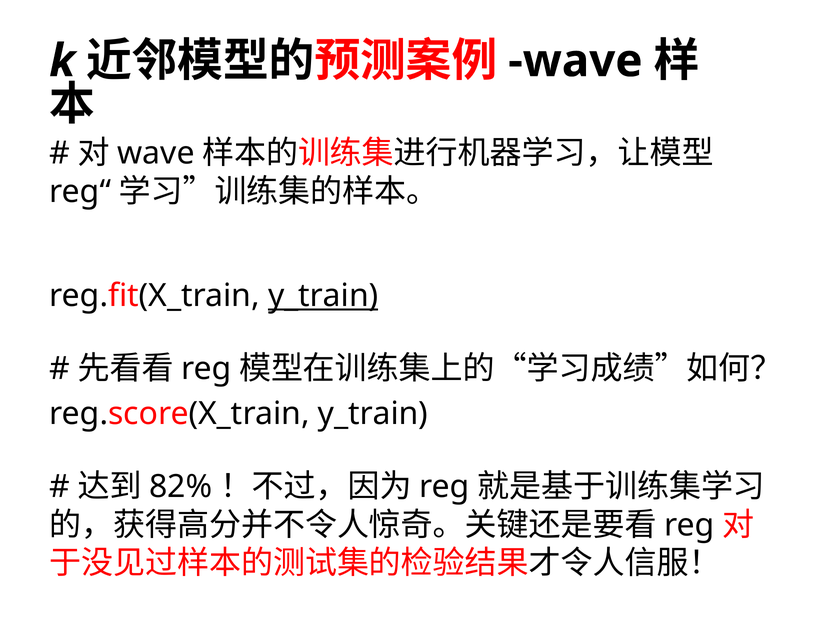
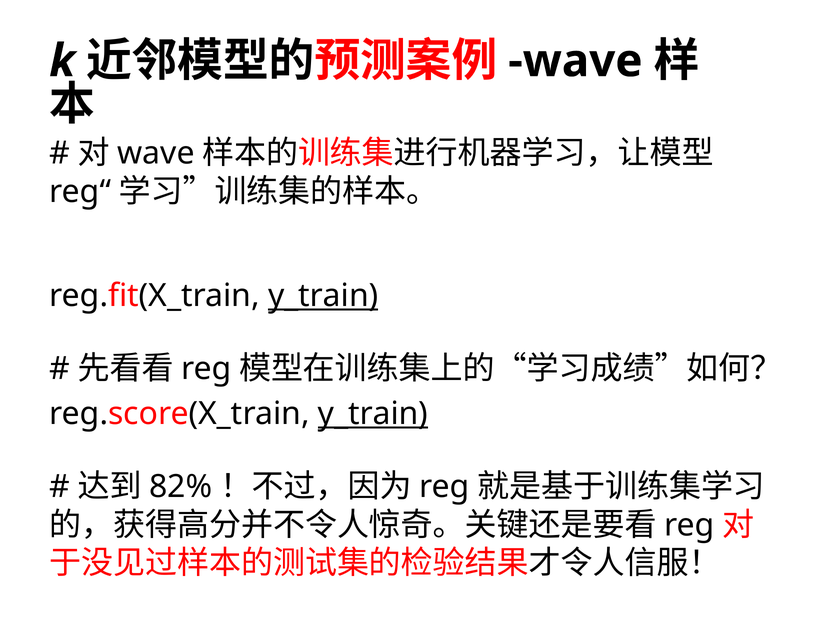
y_train underline: none -> present (373, 414)
